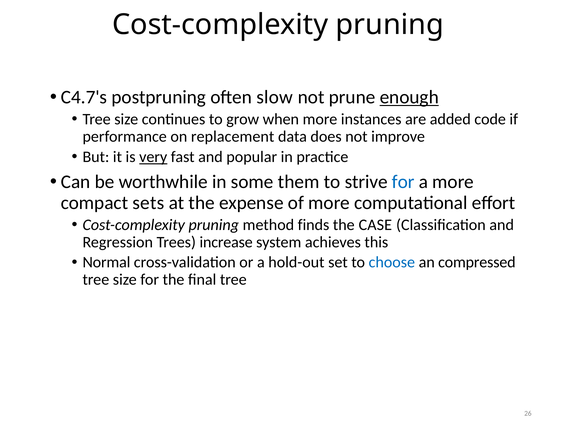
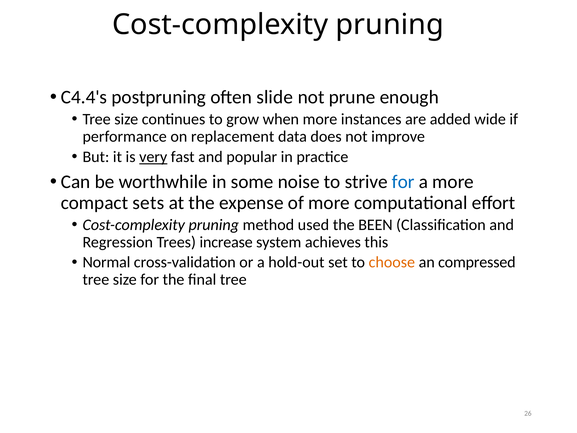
C4.7's: C4.7's -> C4.4's (84, 97)
slow: slow -> slide (275, 97)
enough underline: present -> none (409, 97)
code: code -> wide (490, 119)
them: them -> noise (299, 182)
finds: finds -> used (313, 225)
CASE: CASE -> BEEN (375, 225)
choose colour: blue -> orange (392, 262)
